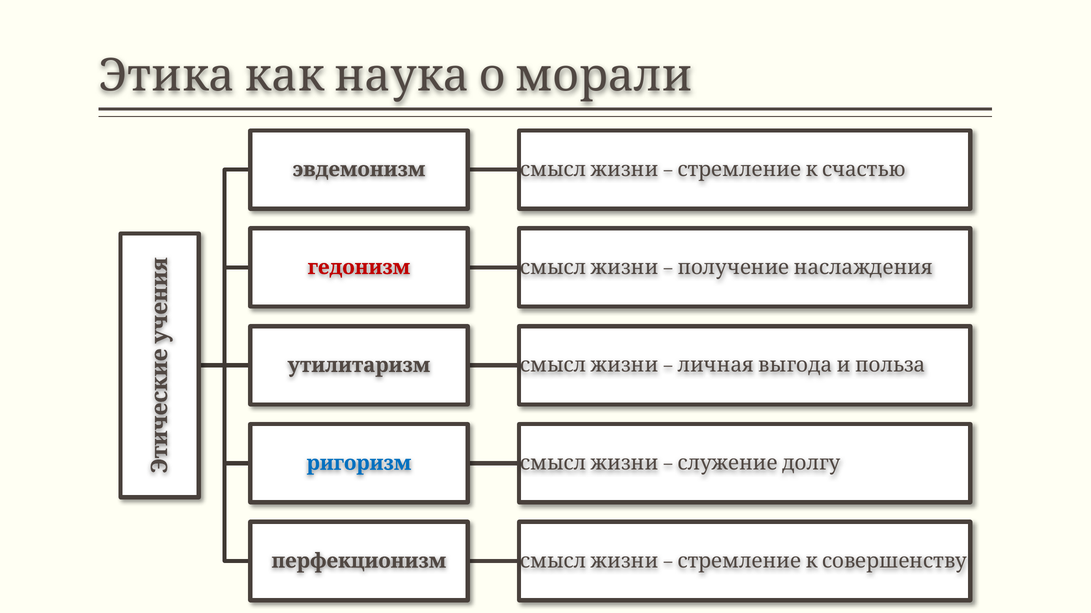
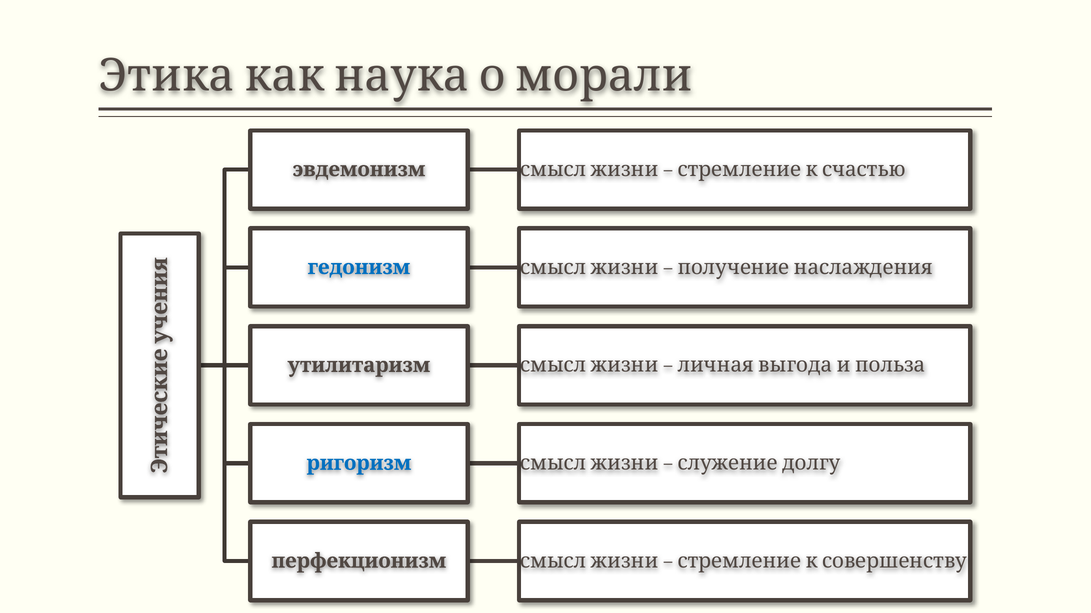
гедонизм colour: red -> blue (359, 268)
